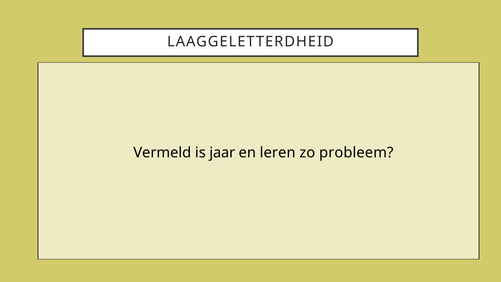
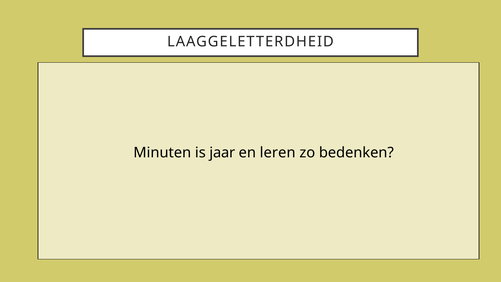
Vermeld: Vermeld -> Minuten (162, 153)
probleem: probleem -> bedenken (356, 153)
